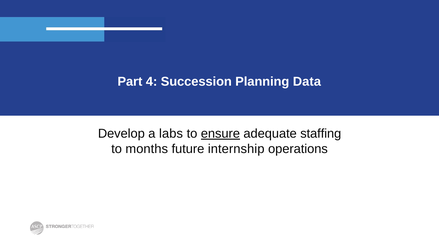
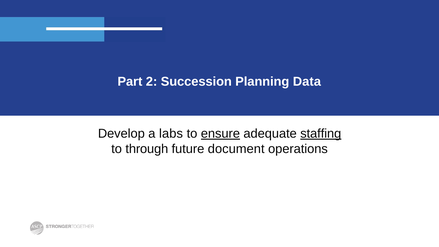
4: 4 -> 2 (152, 82)
staffing underline: none -> present (321, 134)
months: months -> through (147, 149)
internship: internship -> document (236, 149)
